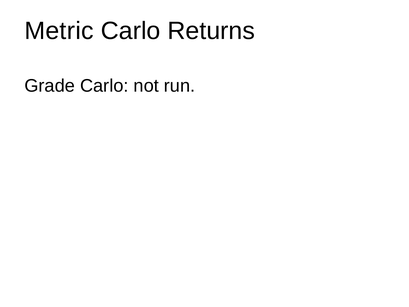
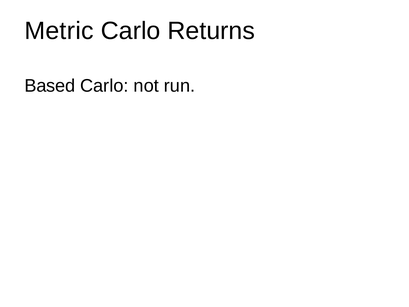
Grade: Grade -> Based (50, 86)
